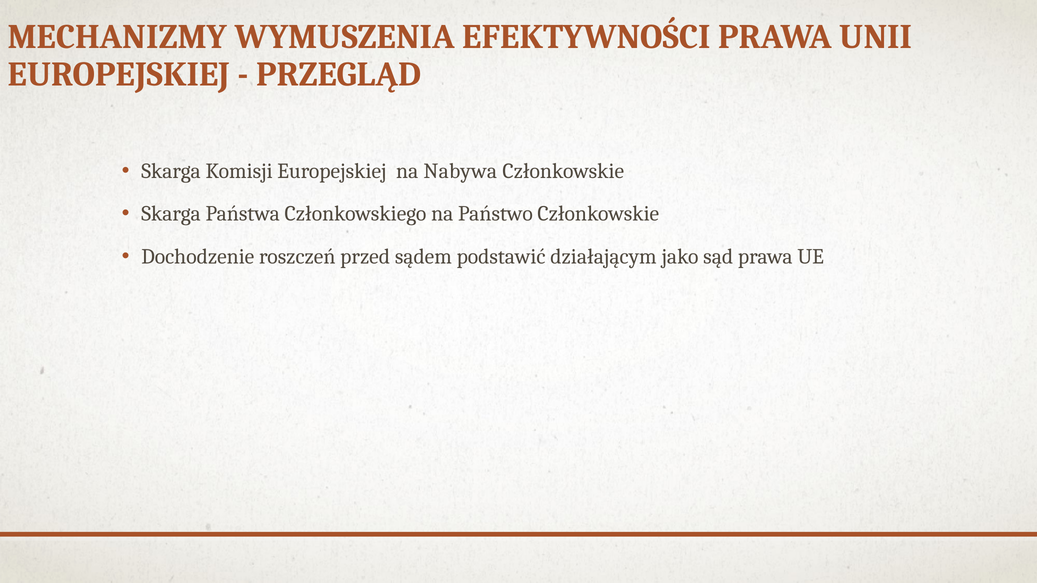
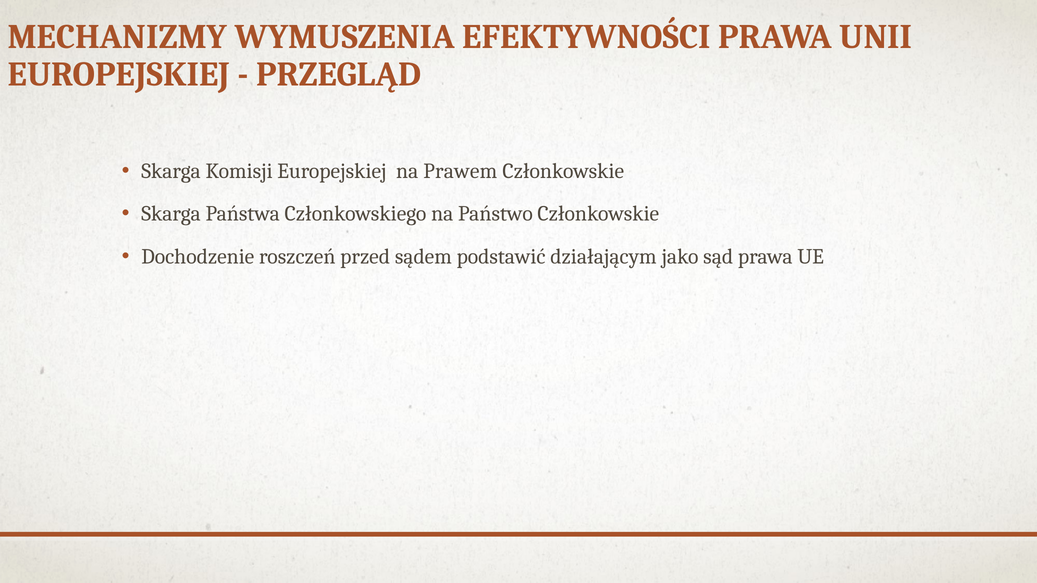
Nabywa: Nabywa -> Prawem (460, 171)
